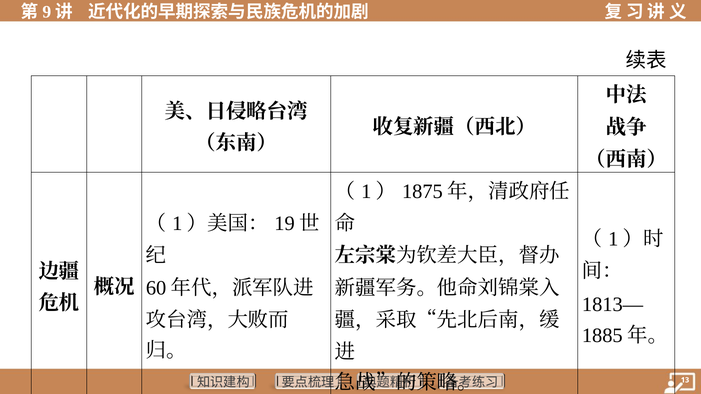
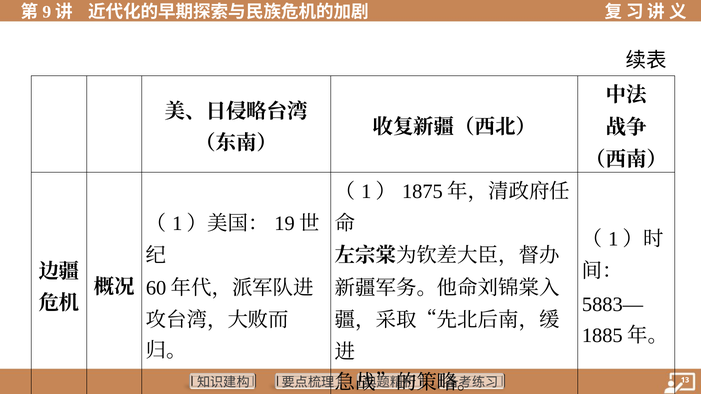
1813—: 1813— -> 5883— (613, 305)
